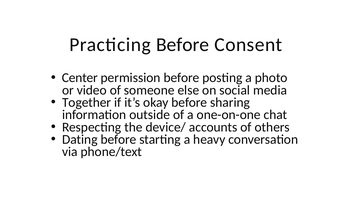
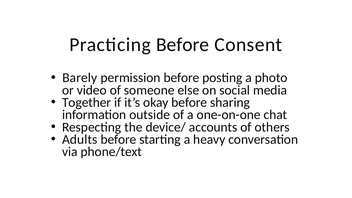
Center: Center -> Barely (80, 78)
Dating: Dating -> Adults (80, 139)
